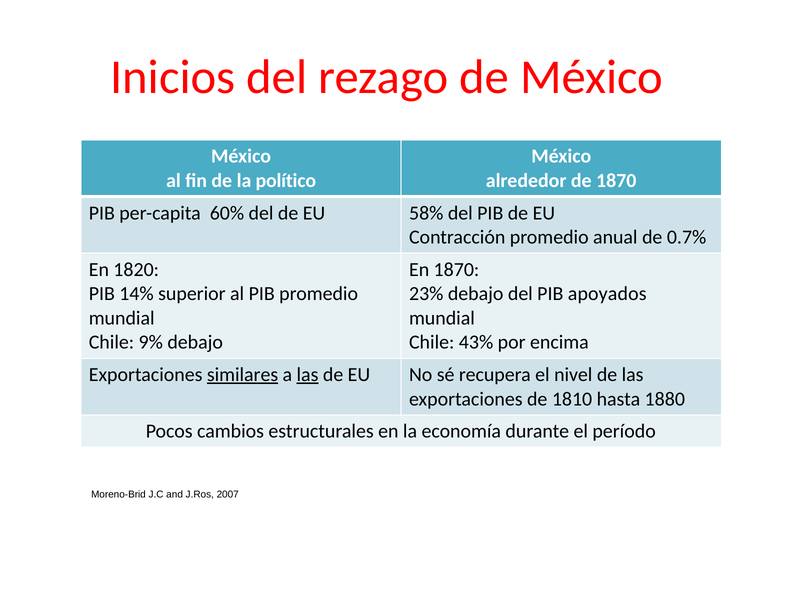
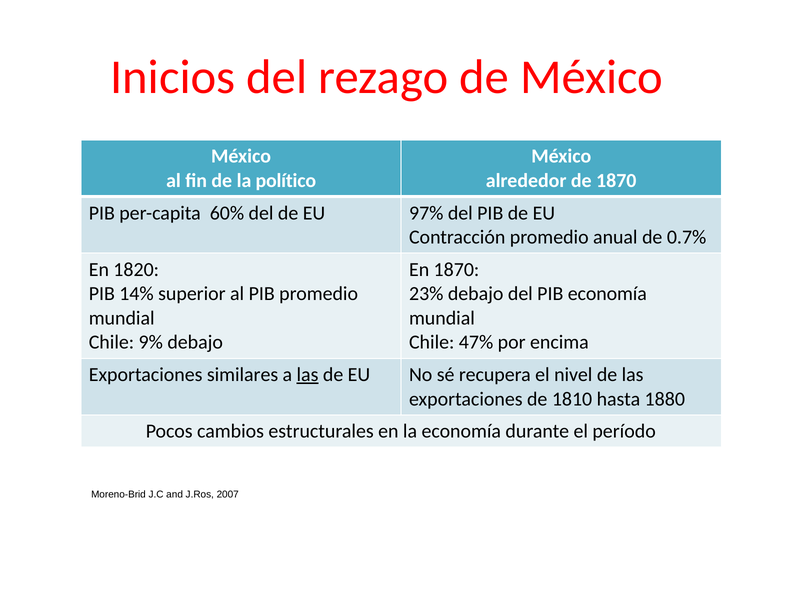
58%: 58% -> 97% (426, 213)
PIB apoyados: apoyados -> economía (607, 294)
43%: 43% -> 47% (476, 342)
similares underline: present -> none (243, 375)
